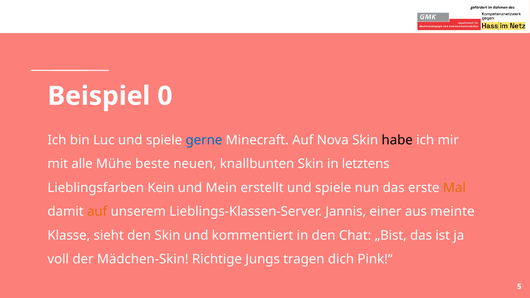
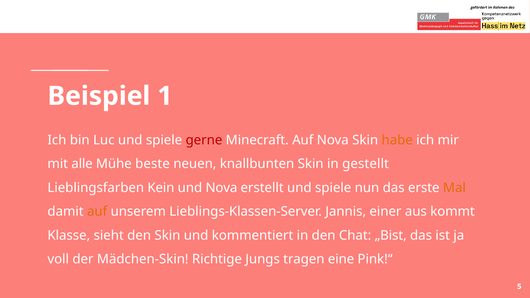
0: 0 -> 1 (165, 96)
gerne colour: blue -> red (204, 140)
habe colour: black -> orange (397, 140)
letztens: letztens -> gestellt (366, 164)
und Mein: Mein -> Nova (221, 188)
meinte: meinte -> kommt (453, 212)
dich: dich -> eine (341, 259)
